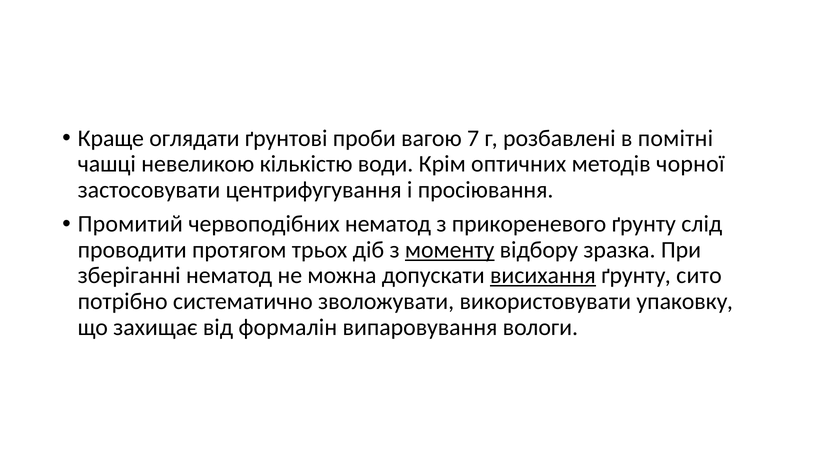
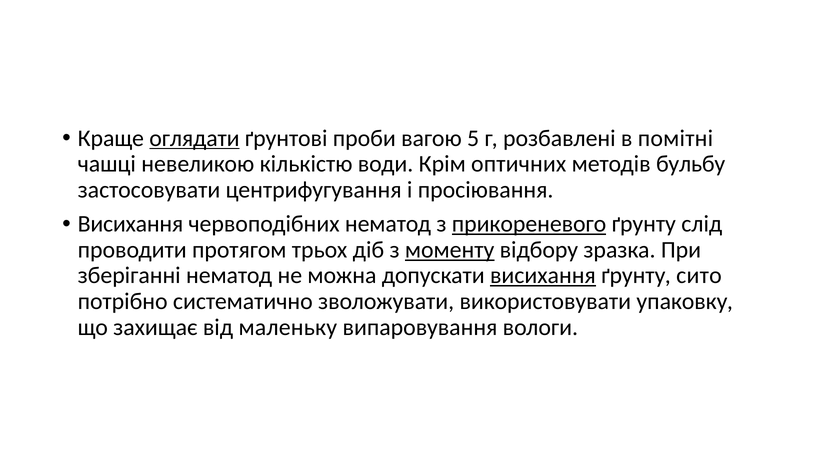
оглядати underline: none -> present (194, 138)
7: 7 -> 5 (473, 138)
чорної: чорної -> бульбу (691, 164)
Промитий: Промитий -> Висихання (130, 224)
прикореневого underline: none -> present (529, 224)
формалін: формалін -> маленьку (288, 327)
